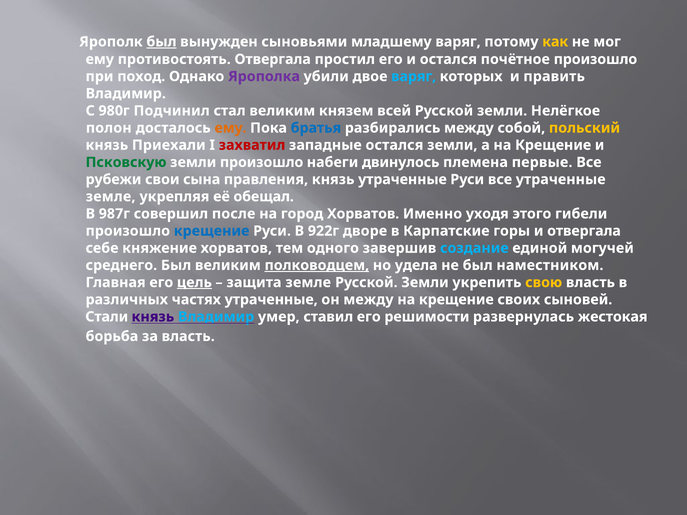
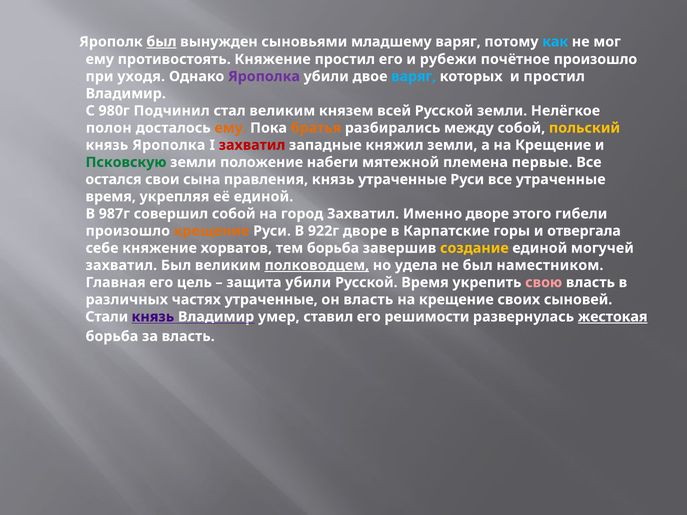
как colour: yellow -> light blue (555, 42)
противостоять Отвергала: Отвергала -> Княжение (273, 59)
и остался: остался -> рубежи (448, 59)
поход: поход -> уходя (141, 76)
и править: править -> простил (554, 76)
братья colour: blue -> orange (316, 128)
князь Приехали: Приехали -> Ярополка (169, 145)
западные остался: остался -> княжил (394, 145)
земли произошло: произошло -> положение (262, 162)
двинулось: двинулось -> мятежной (401, 162)
рубежи: рубежи -> остался (113, 179)
земле: земле -> время (111, 197)
её обещал: обещал -> единой (263, 197)
совершил после: после -> собой (234, 214)
город Хорватов: Хорватов -> Захватил (363, 214)
Именно уходя: уходя -> дворе (487, 214)
крещение colour: blue -> orange (212, 231)
тем одного: одного -> борьба (333, 248)
создание colour: light blue -> yellow (474, 248)
среднего: среднего -> захватил (121, 265)
цель underline: present -> none (194, 283)
защита земле: земле -> убили (308, 283)
Земли: Земли -> Время (425, 283)
свою colour: yellow -> pink (544, 283)
он между: между -> власть (368, 300)
Владимир colour: light blue -> white (216, 317)
жестокая underline: none -> present (613, 317)
